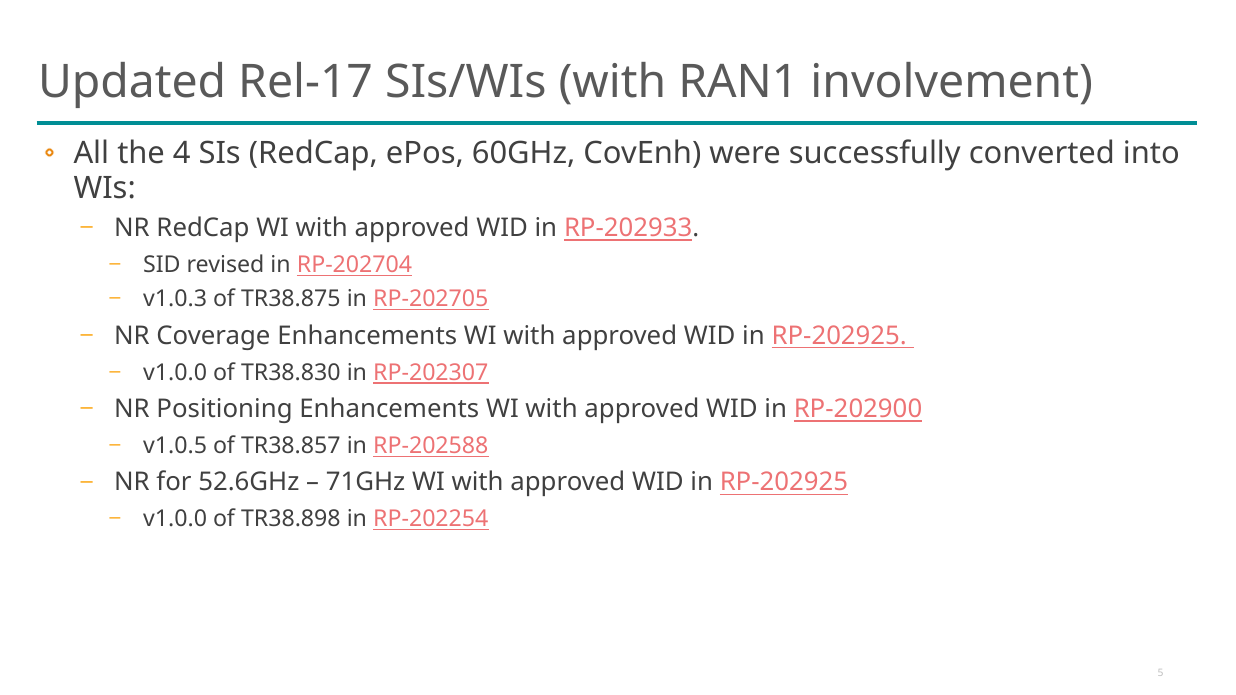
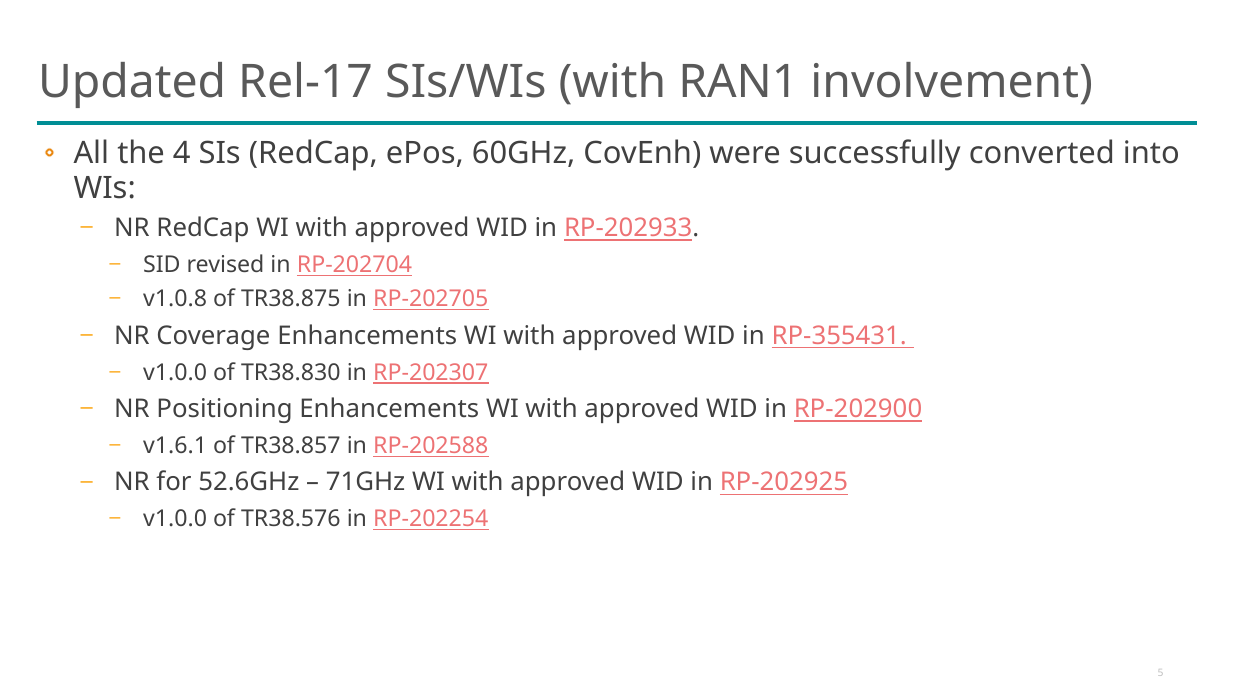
v1.0.3: v1.0.3 -> v1.0.8 (175, 299)
RP-202925: RP-202925 -> RP-355431 (839, 336)
v1.0.5: v1.0.5 -> v1.6.1 (175, 446)
TR38.898: TR38.898 -> TR38.576 (291, 519)
